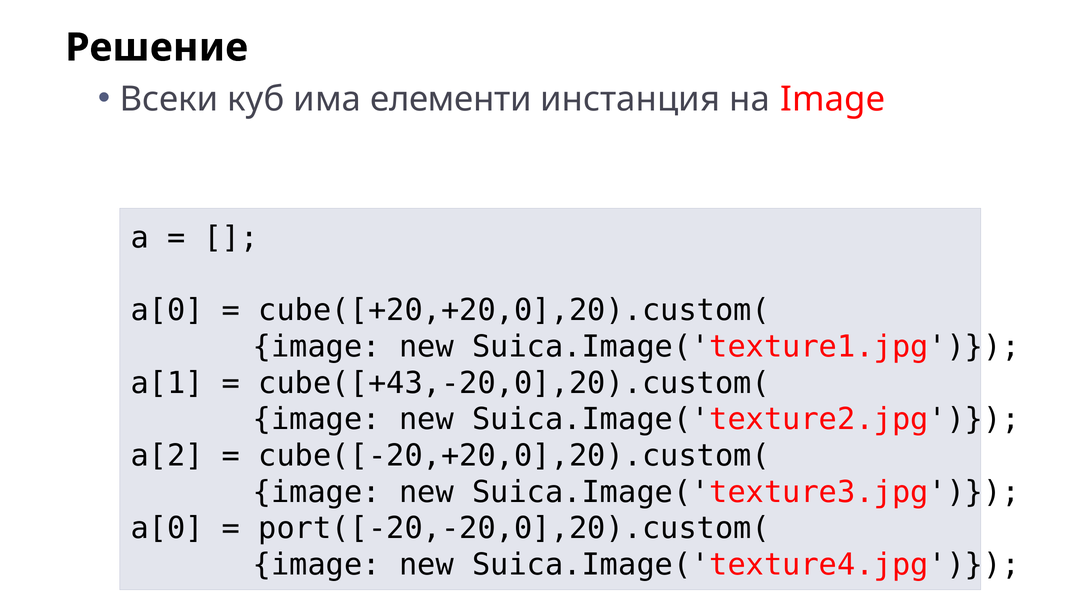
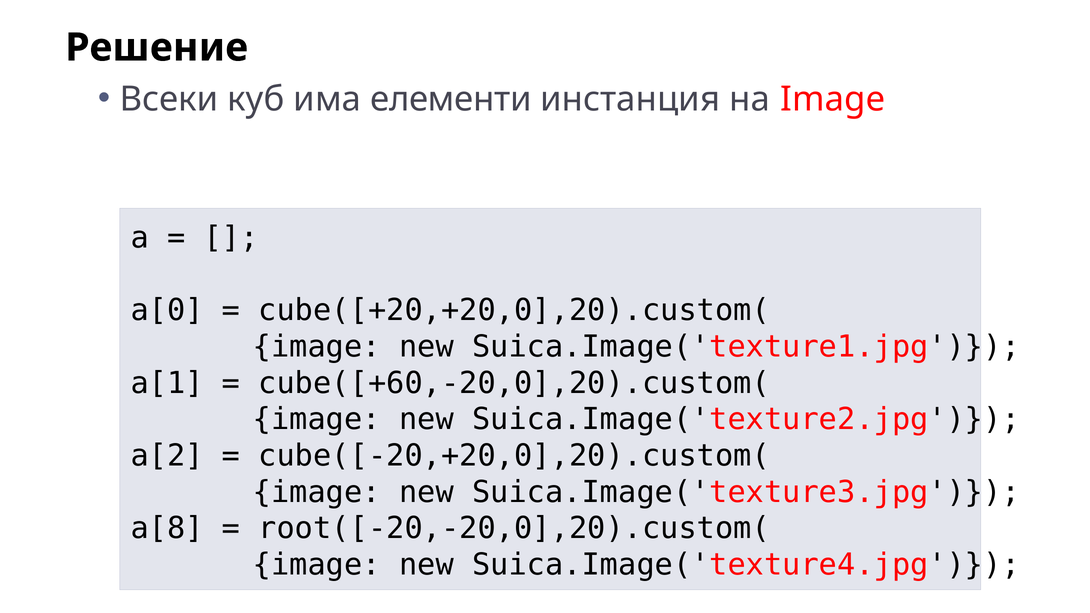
cube([+43,-20,0],20).custom(: cube([+43,-20,0],20).custom( -> cube([+60,-20,0],20).custom( (514, 383)
a[0: a[0 -> a[8 (167, 529)
port([-20,-20,0],20).custom(: port([-20,-20,0],20).custom( -> root([-20,-20,0],20).custom( (514, 529)
